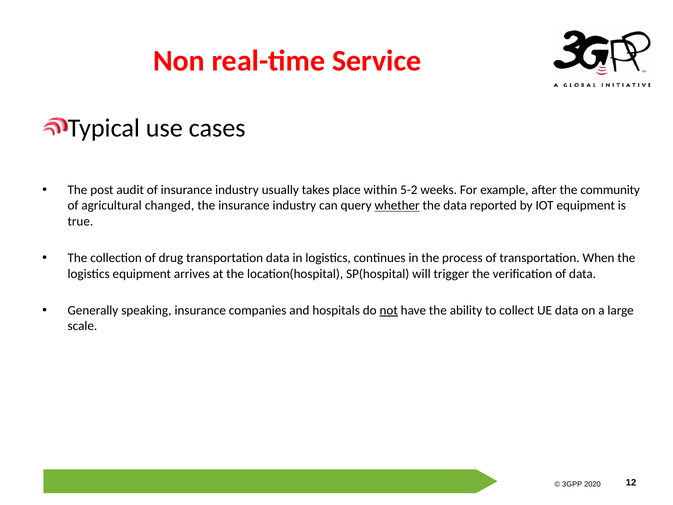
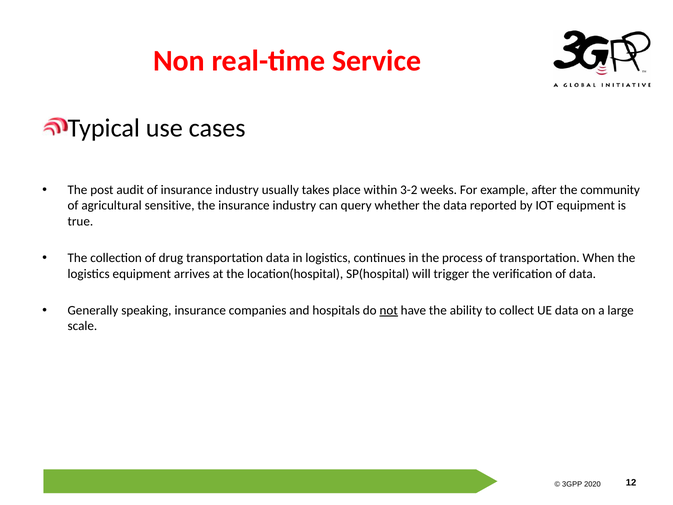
5-2: 5-2 -> 3-2 (409, 190)
changed: changed -> sensitive (170, 206)
whether underline: present -> none (397, 206)
